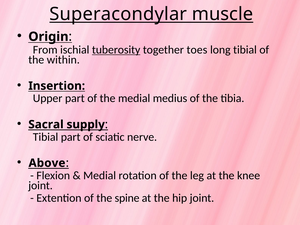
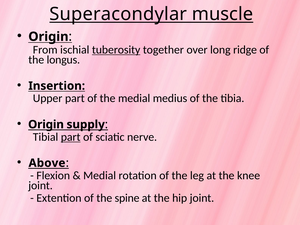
toes: toes -> over (197, 50)
long tibial: tibial -> ridge (245, 50)
within: within -> longus (63, 60)
Sacral: Sacral -> Origin (46, 124)
part underline: none -> present (71, 137)
